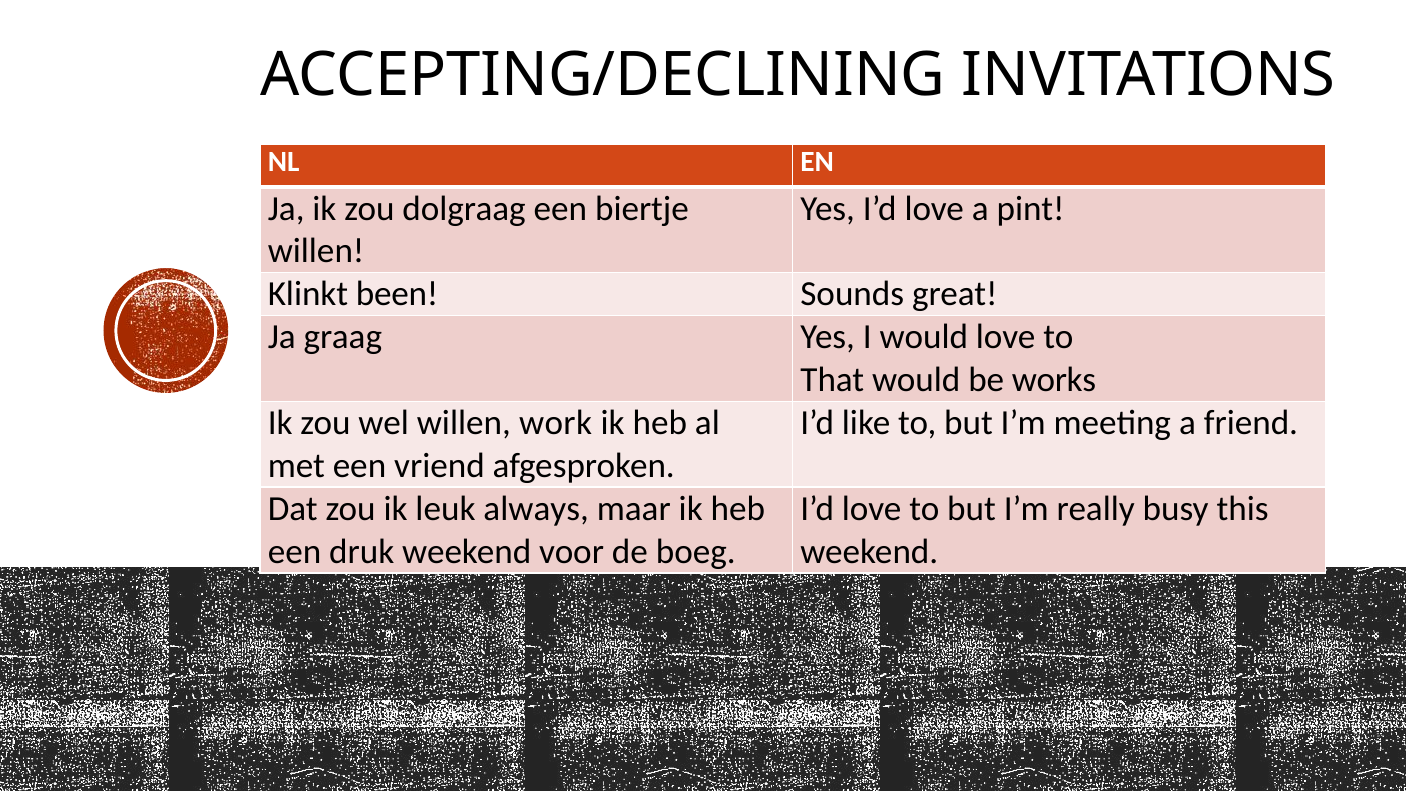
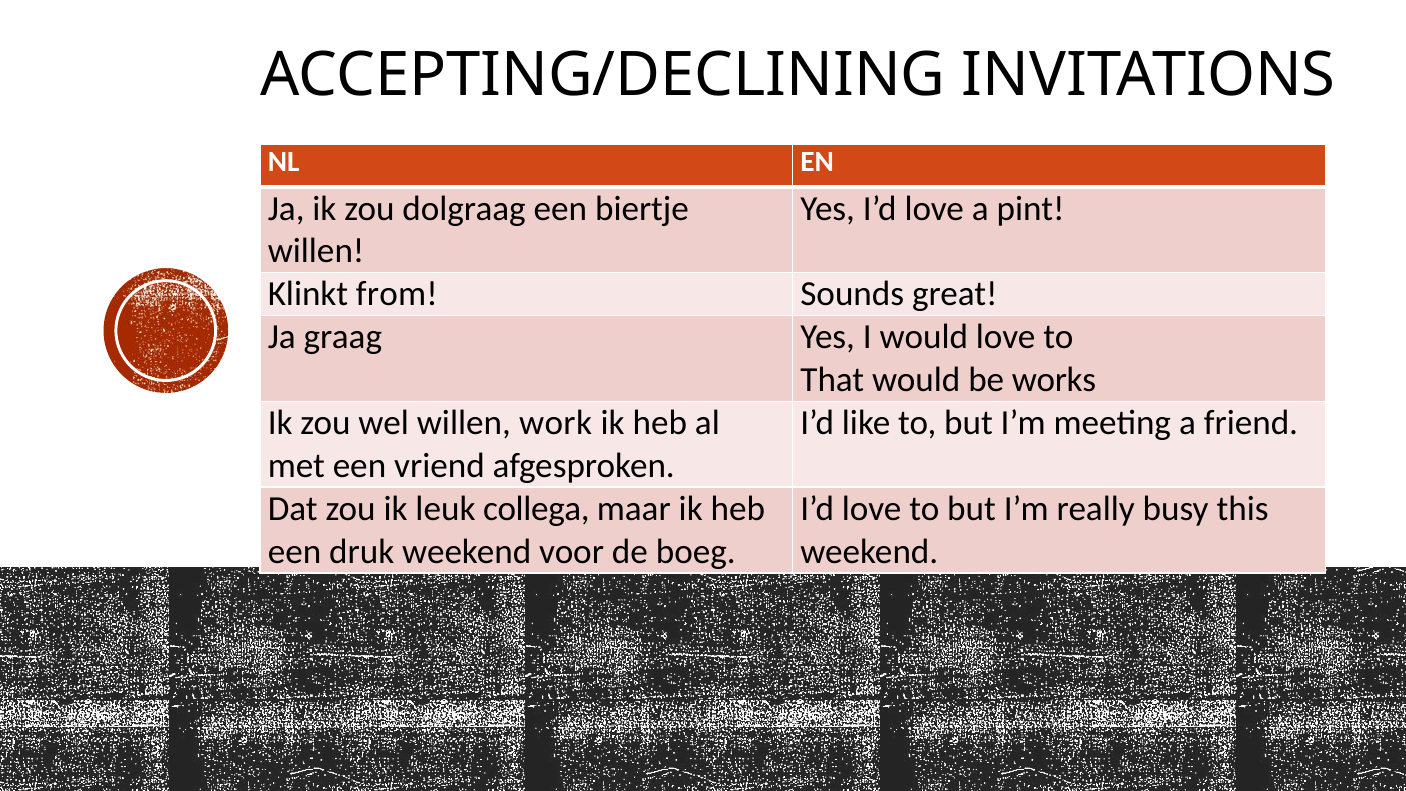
been: been -> from (397, 294)
always: always -> collega (536, 509)
